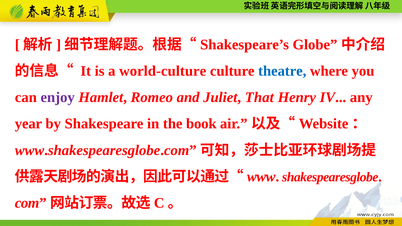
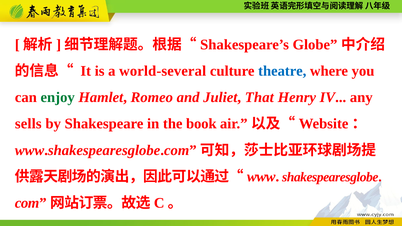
world-culture: world-culture -> world-several (163, 71)
enjoy colour: purple -> green (58, 98)
year: year -> sells (28, 124)
